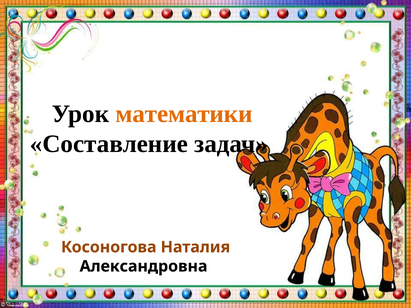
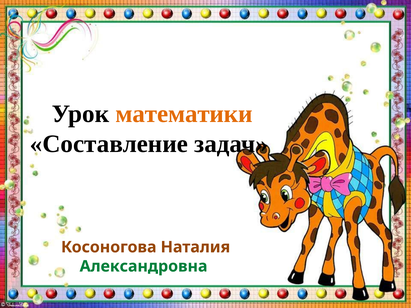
Александровна colour: black -> green (144, 266)
